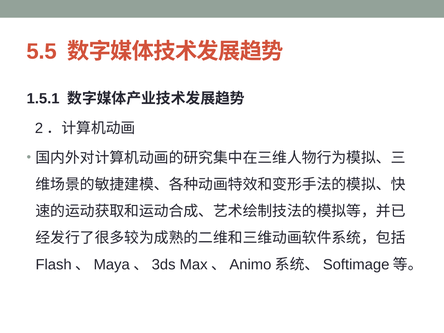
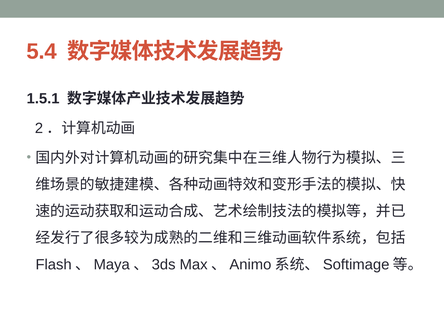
5.5: 5.5 -> 5.4 (42, 51)
